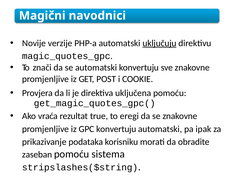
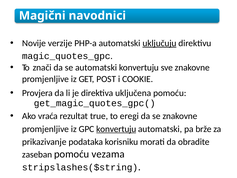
konvertuju underline: none -> present (116, 129)
ipak: ipak -> brže (204, 129)
sistema: sistema -> vezama (108, 154)
